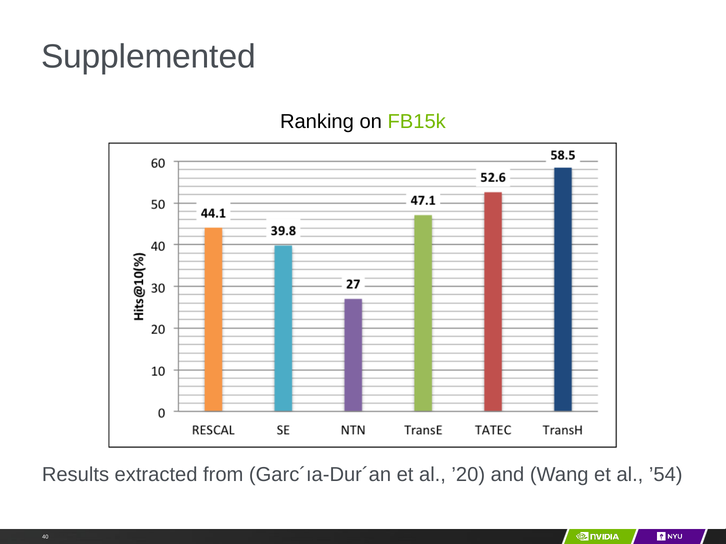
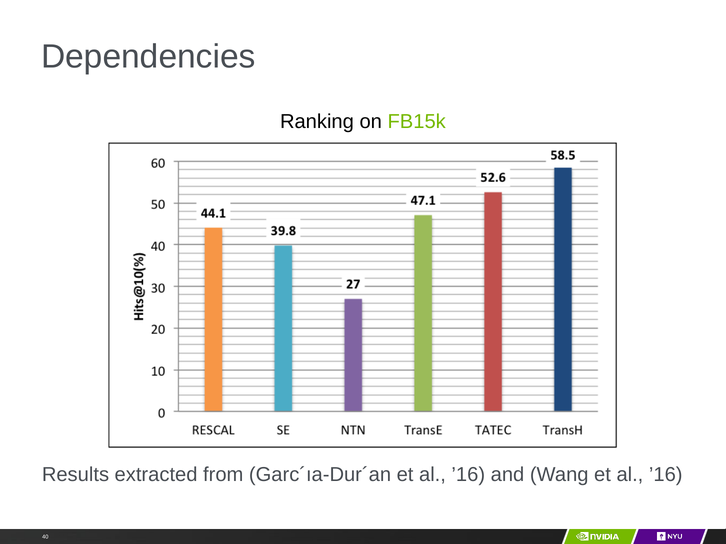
Supplemented: Supplemented -> Dependencies (148, 57)
Garc´ıa-Dur´an et al ’20: ’20 -> ’16 (468, 475)
Wang et al ’54: ’54 -> ’16 (666, 475)
